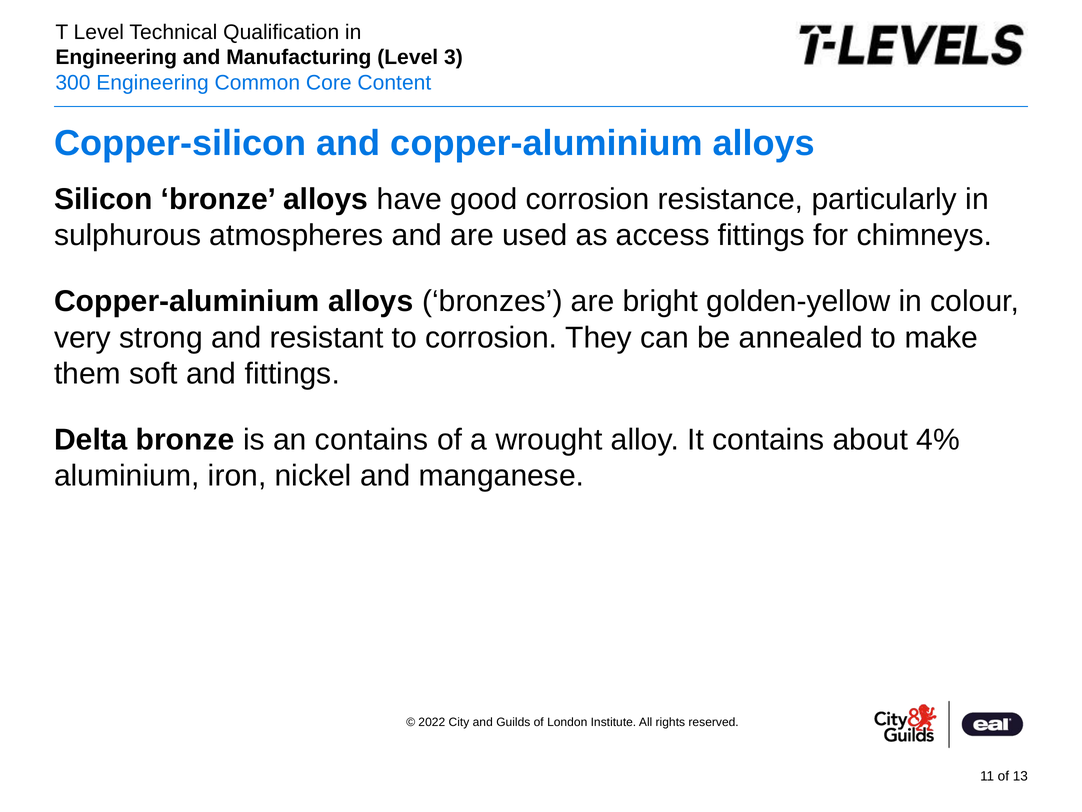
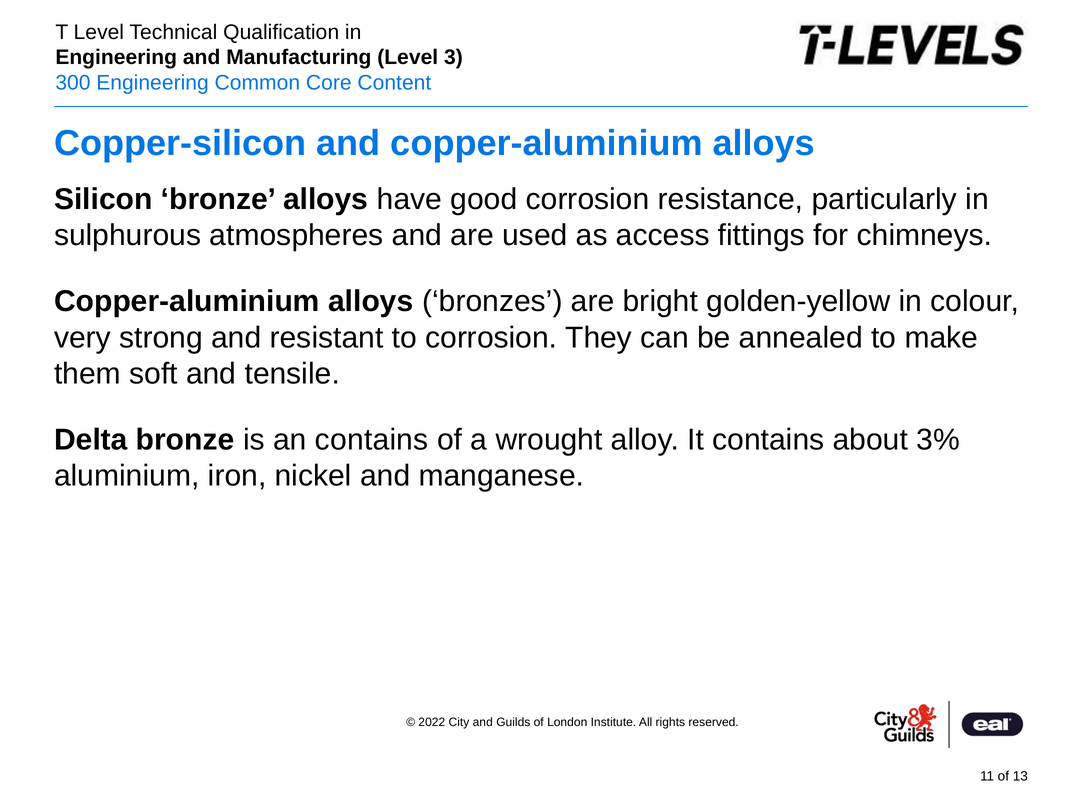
and fittings: fittings -> tensile (292, 373)
4%: 4% -> 3% (938, 440)
